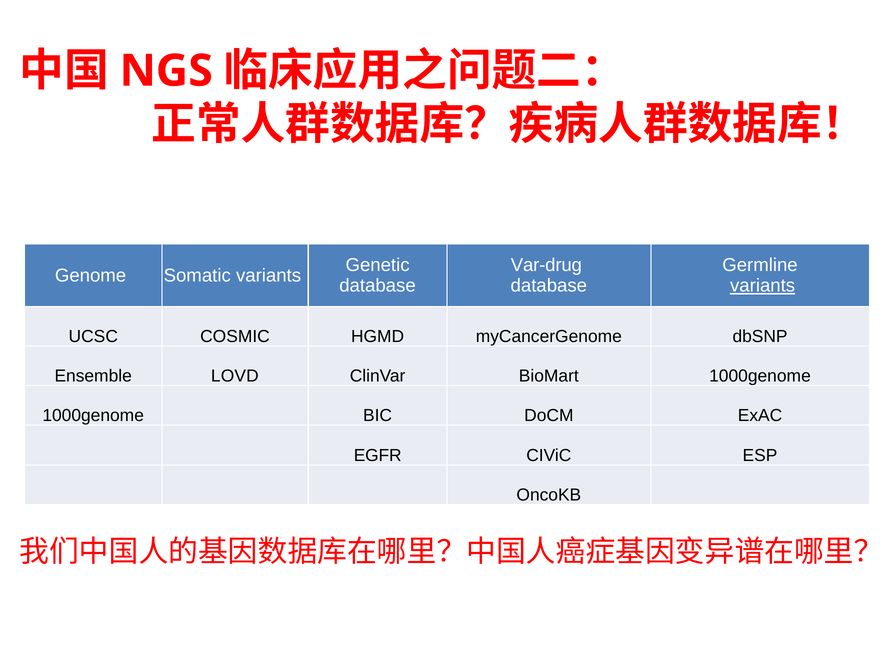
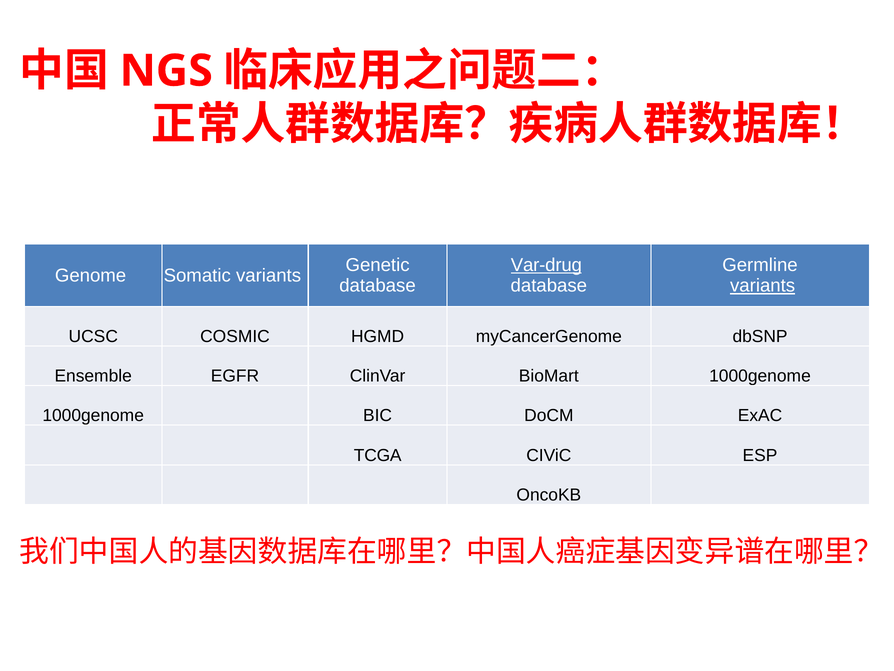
Var-drug underline: none -> present (546, 265)
LOVD: LOVD -> EGFR (235, 376)
EGFR: EGFR -> TCGA (378, 455)
